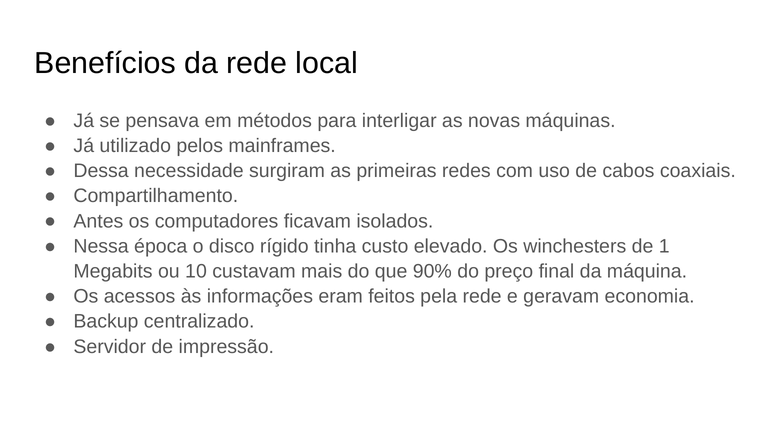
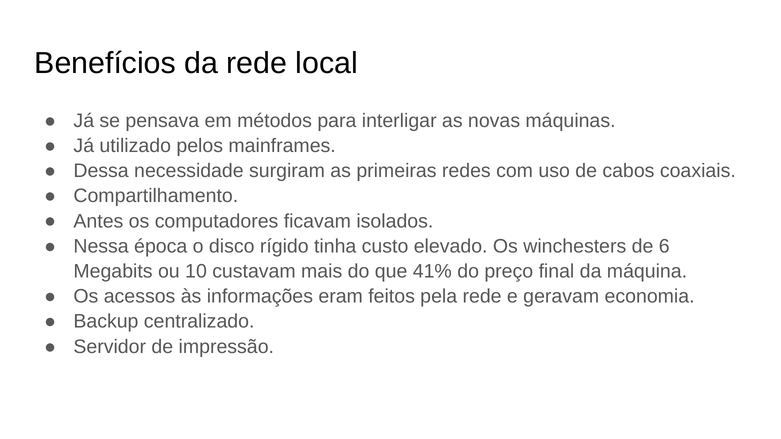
1: 1 -> 6 (664, 246)
90%: 90% -> 41% (432, 271)
